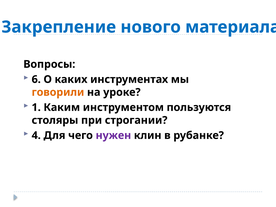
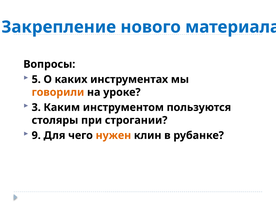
6: 6 -> 5 (36, 79)
1: 1 -> 3 (36, 107)
4: 4 -> 9 (36, 135)
нужен colour: purple -> orange (113, 135)
